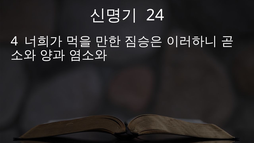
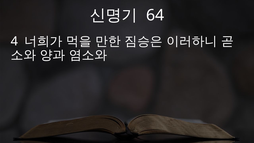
24: 24 -> 64 (155, 15)
